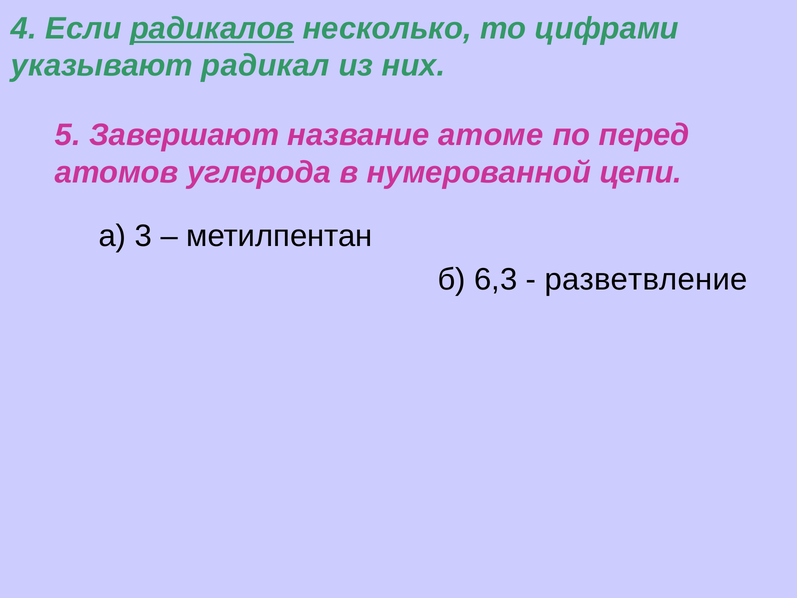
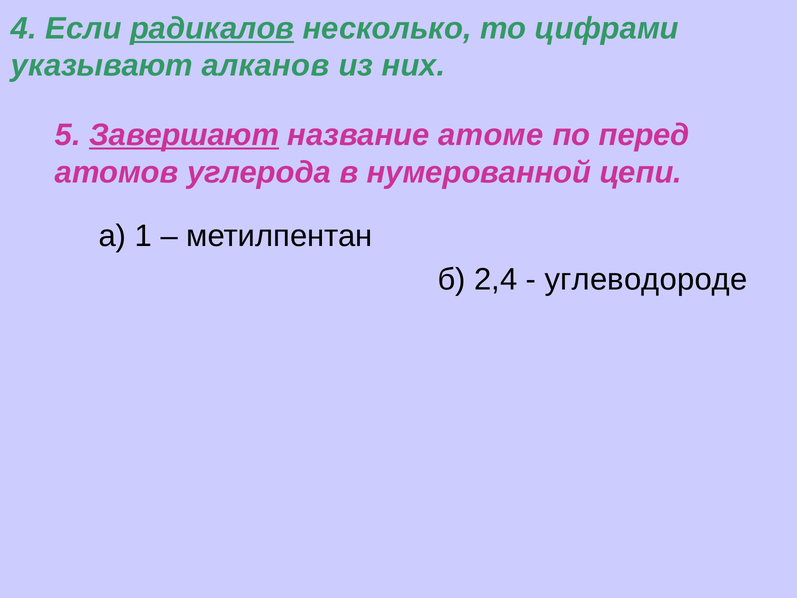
радикал: радикал -> алканов (266, 66)
Завершают underline: none -> present (184, 135)
3: 3 -> 1 (143, 236)
6,3: 6,3 -> 2,4 (496, 280)
разветвление: разветвление -> углеводороде (646, 280)
